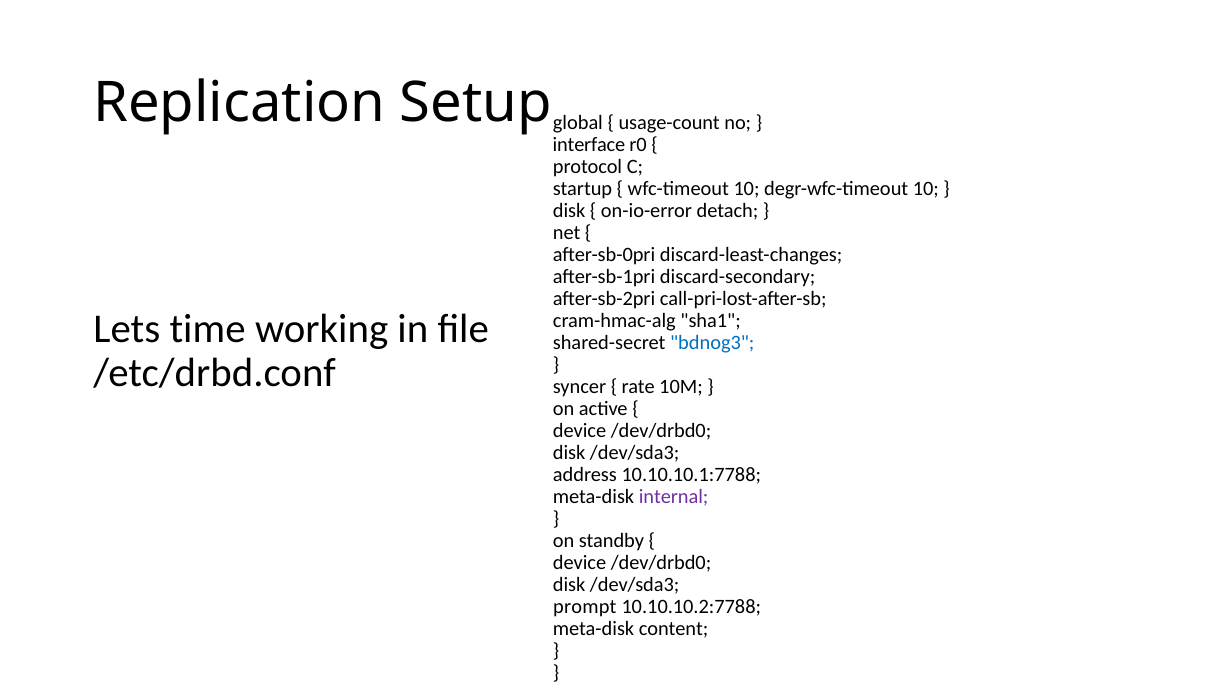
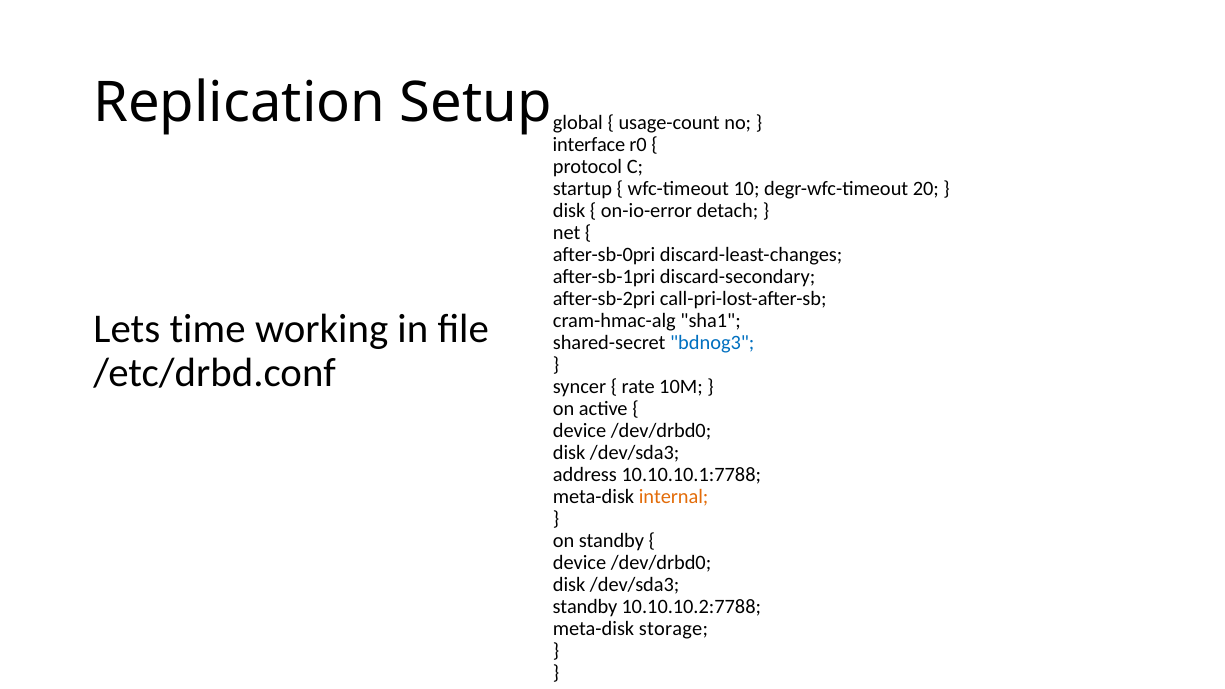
degr-wfc-timeout 10: 10 -> 20 (926, 189)
internal colour: purple -> orange (674, 497)
prompt: prompt -> standby (585, 607)
content: content -> storage (673, 629)
